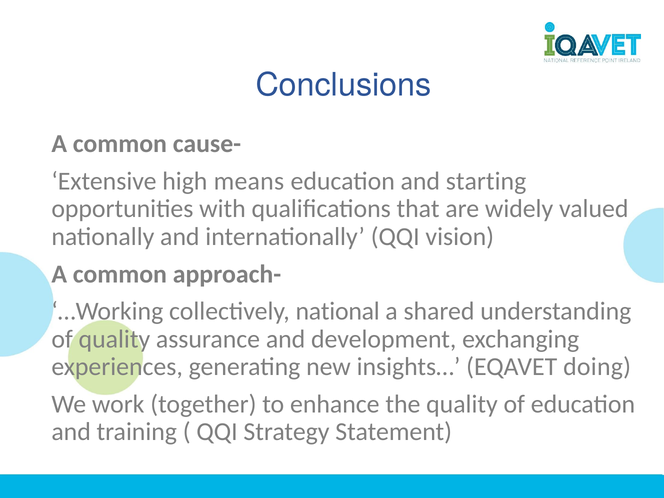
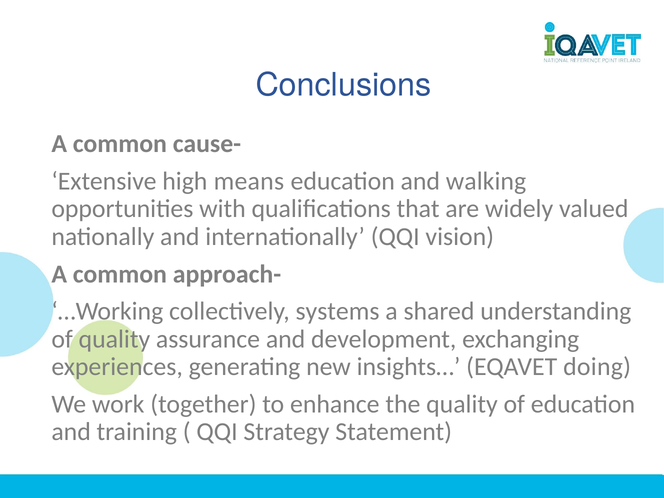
starting: starting -> walking (486, 181)
national: national -> systems (338, 311)
